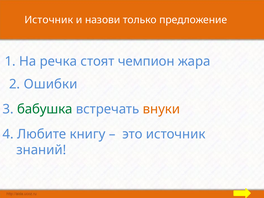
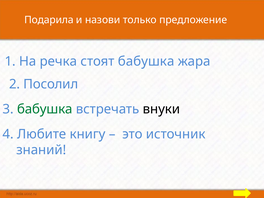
Источник: Источник -> Подарила (49, 20)
стоят чемпион: чемпион -> бабушка (146, 61)
Ошибки: Ошибки -> Посолил (51, 84)
внуки colour: orange -> black (161, 109)
